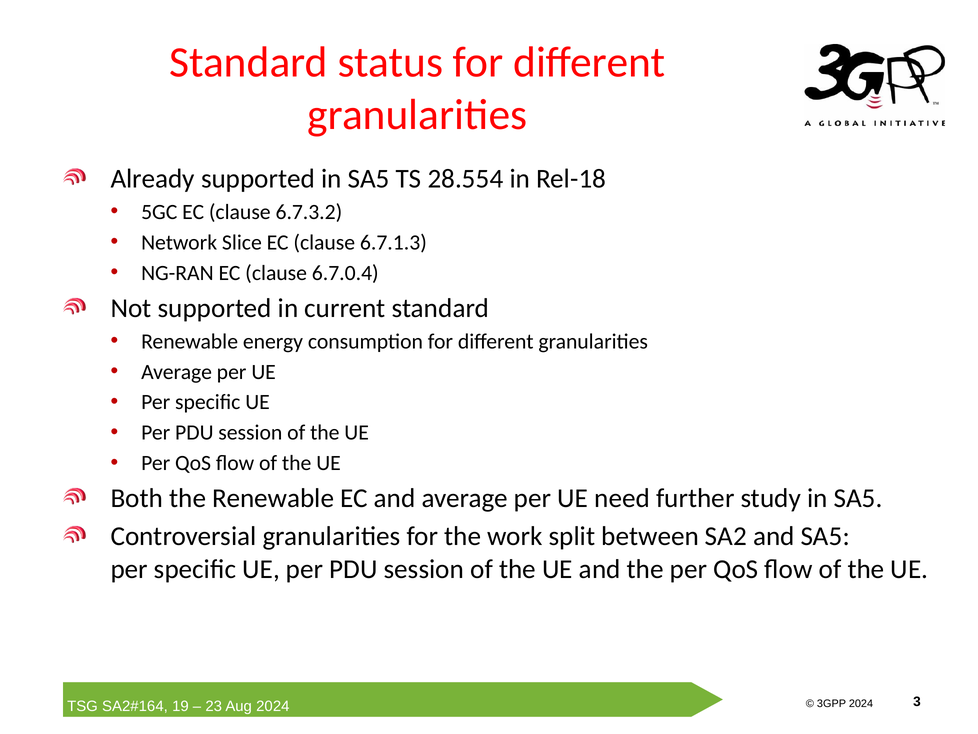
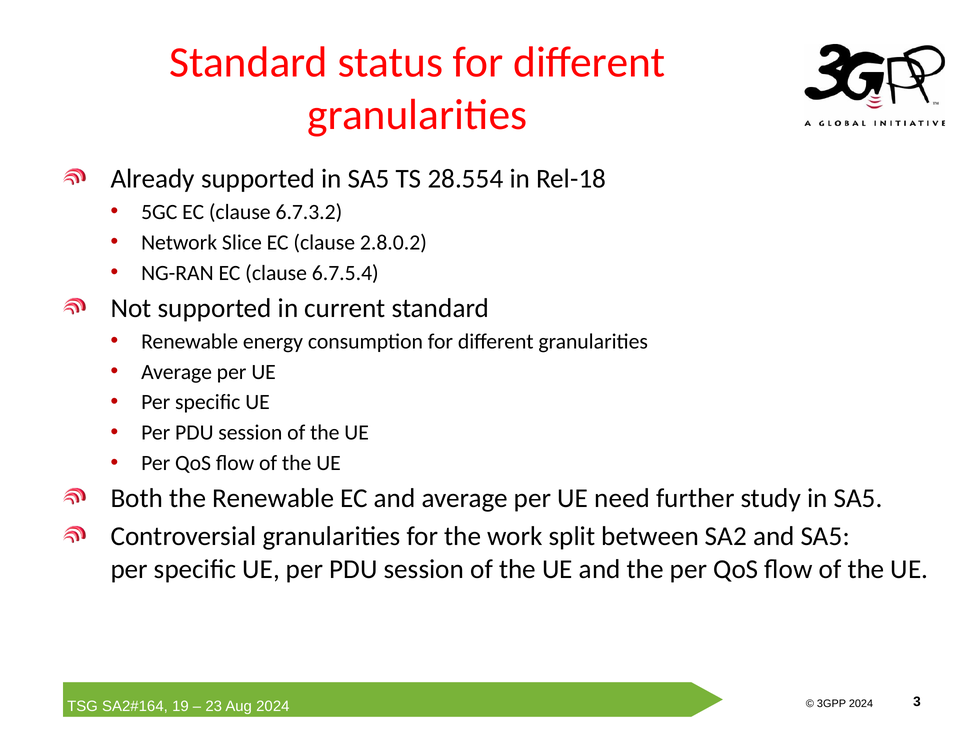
6.7.1.3: 6.7.1.3 -> 2.8.0.2 (393, 242)
6.7.0.4: 6.7.0.4 -> 6.7.5.4 (345, 273)
